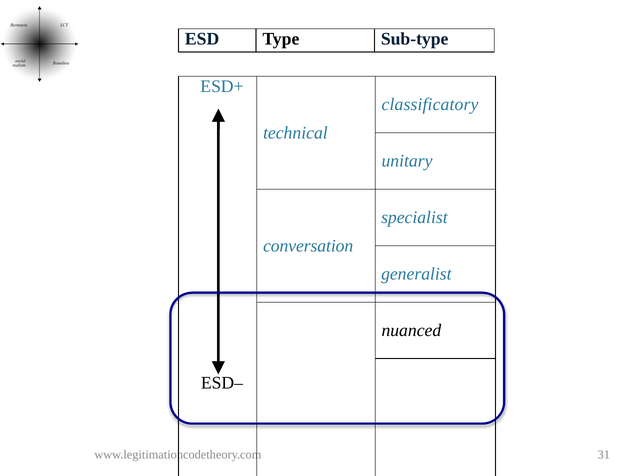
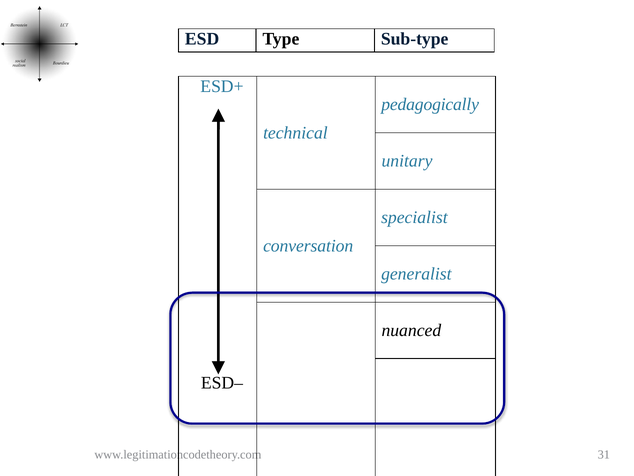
classificatory: classificatory -> pedagogically (430, 105)
